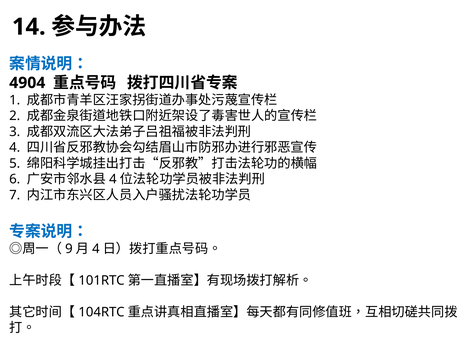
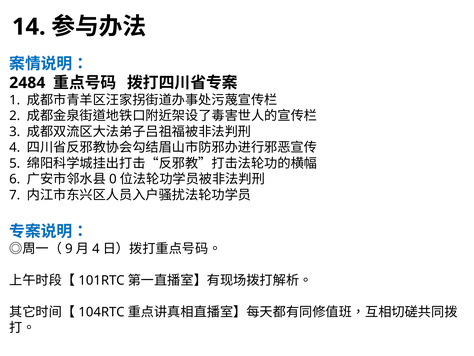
4904: 4904 -> 2484 (27, 83)
4: 4 -> 0 (113, 179)
